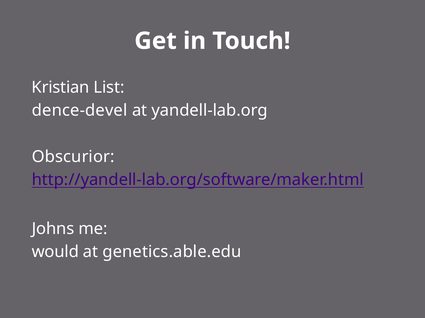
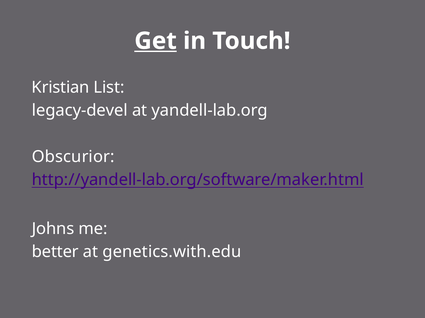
Get underline: none -> present (156, 41)
dence-devel: dence-devel -> legacy-devel (80, 111)
would: would -> better (55, 252)
genetics.able.edu: genetics.able.edu -> genetics.with.edu (172, 252)
